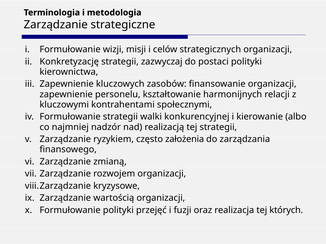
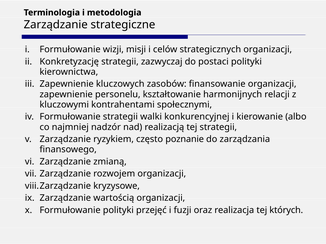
założenia: założenia -> poznanie (185, 139)
